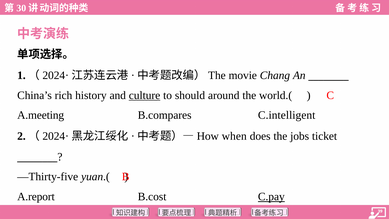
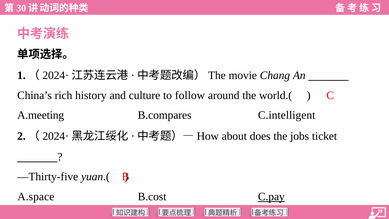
culture underline: present -> none (145, 95)
should: should -> follow (190, 95)
when: when -> about (234, 136)
A.report: A.report -> A.space (36, 197)
